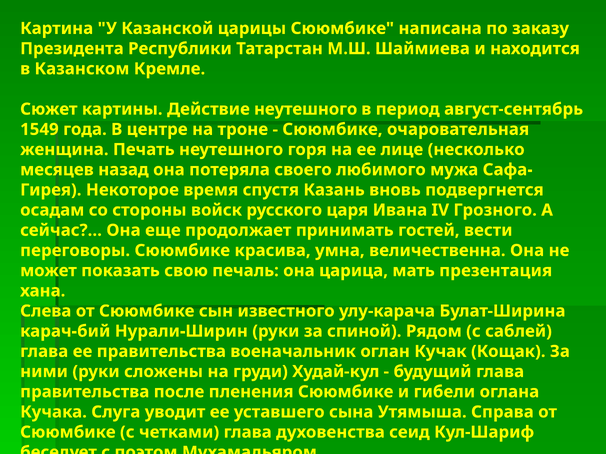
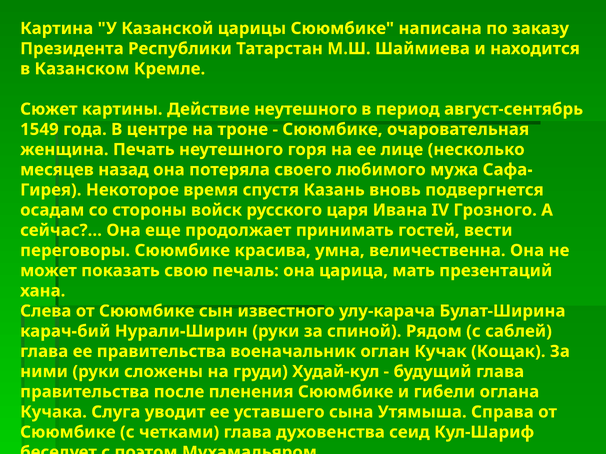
презентация: презентация -> презентаций (496, 271)
